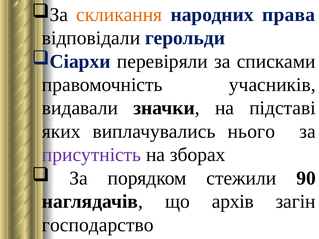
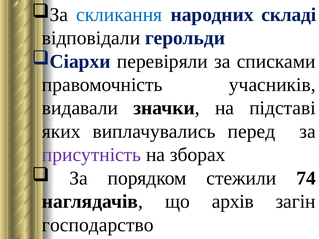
скликання colour: orange -> blue (119, 15)
права: права -> складі (289, 15)
нього: нього -> перед (251, 132)
90: 90 -> 74 (306, 178)
